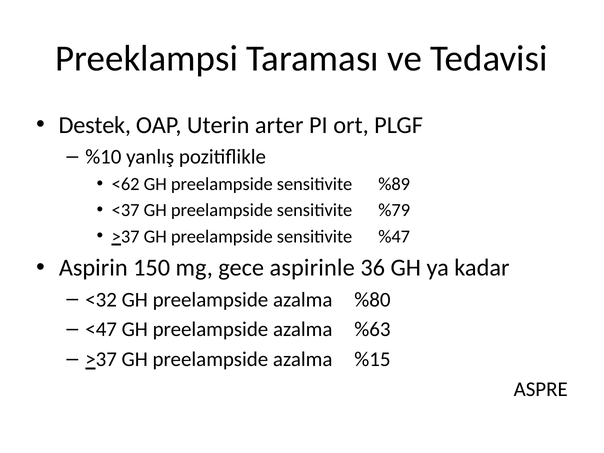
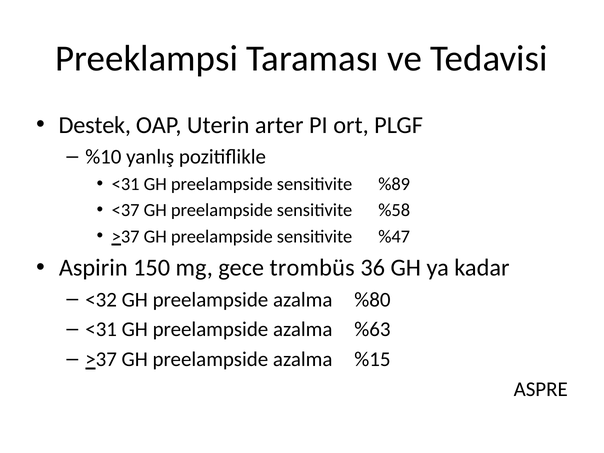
<62: <62 -> <31 (126, 184)
%79: %79 -> %58 (394, 210)
aspirinle: aspirinle -> trombüs (312, 268)
<47: <47 -> <31 (101, 329)
